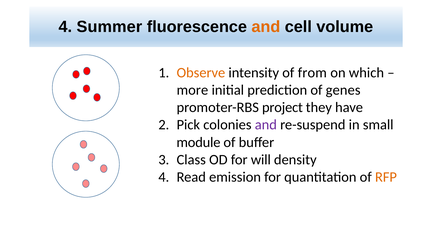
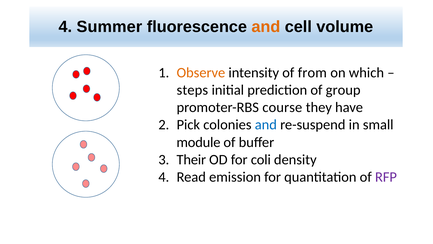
more: more -> steps (192, 90)
genes: genes -> group (343, 90)
project: project -> course (282, 107)
and colour: purple -> blue (266, 125)
Class: Class -> Their (191, 159)
will: will -> coli (261, 159)
RFP colour: orange -> purple (386, 177)
